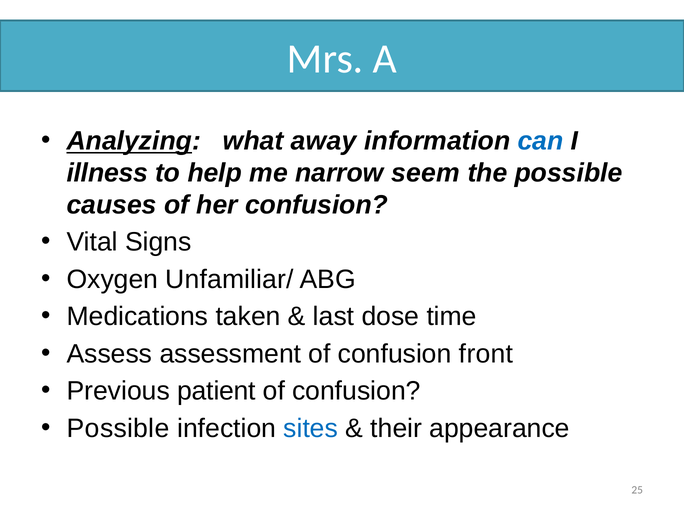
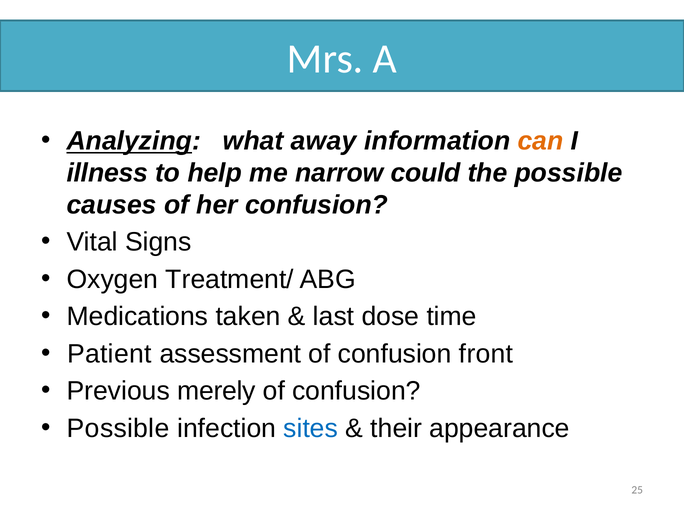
can colour: blue -> orange (541, 141)
seem: seem -> could (426, 173)
Unfamiliar/: Unfamiliar/ -> Treatment/ (230, 279)
Assess: Assess -> Patient (109, 354)
patient: patient -> merely (217, 391)
